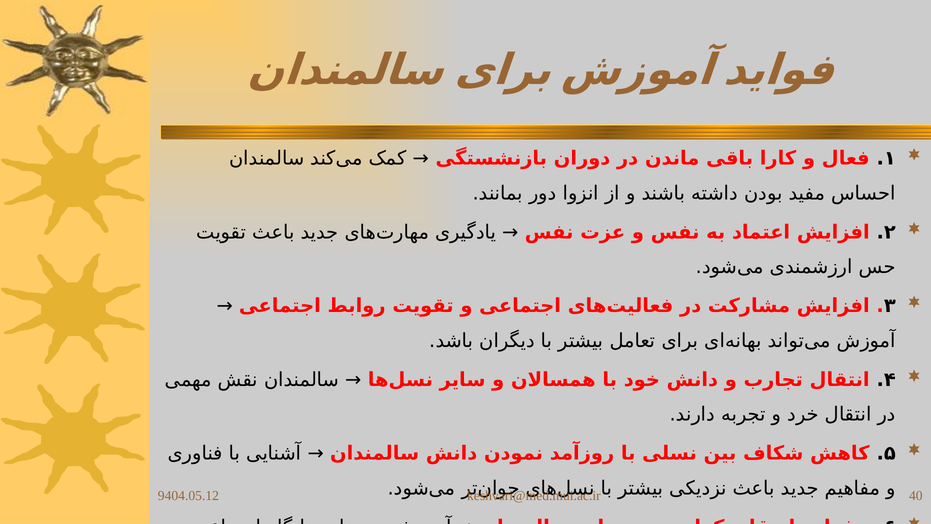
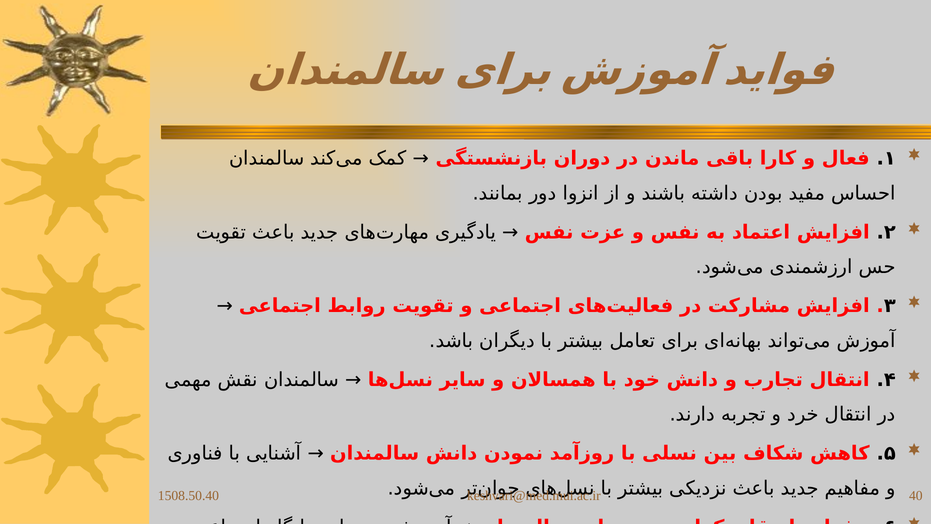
9404.05.12: 9404.05.12 -> 1508.50.40 (188, 496)
